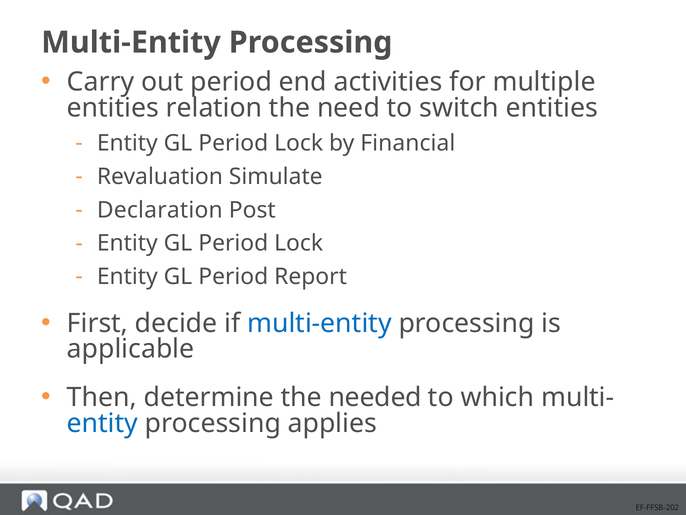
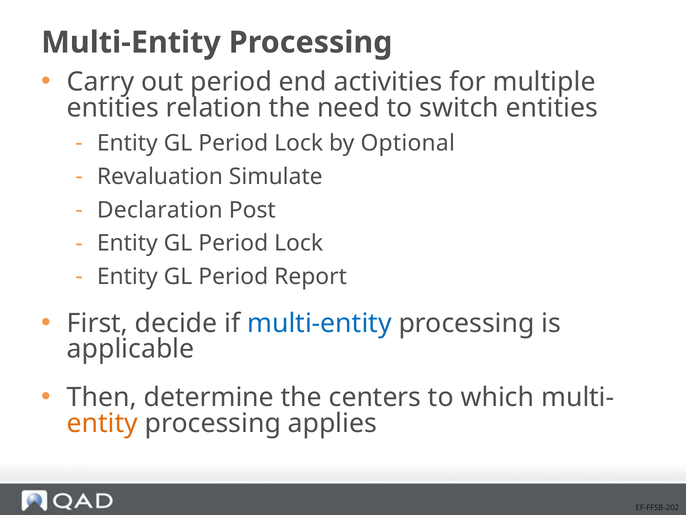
Financial: Financial -> Optional (408, 143)
needed: needed -> centers (375, 397)
entity colour: blue -> orange (102, 423)
